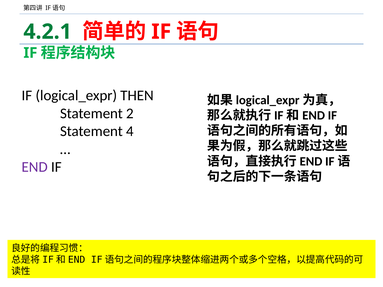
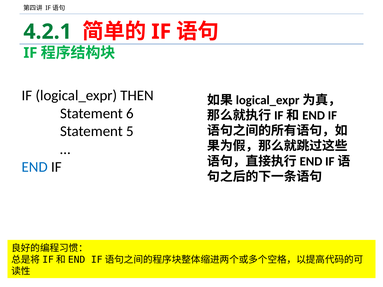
2: 2 -> 6 (130, 114)
4: 4 -> 5 (130, 131)
END colour: purple -> blue (35, 167)
